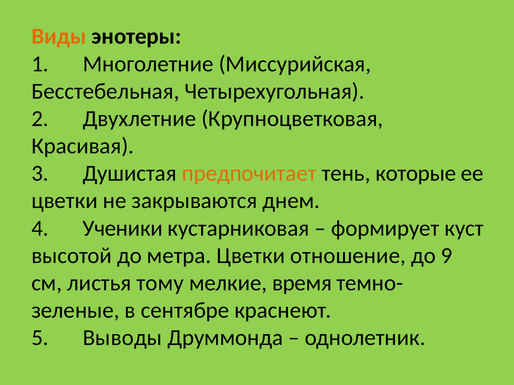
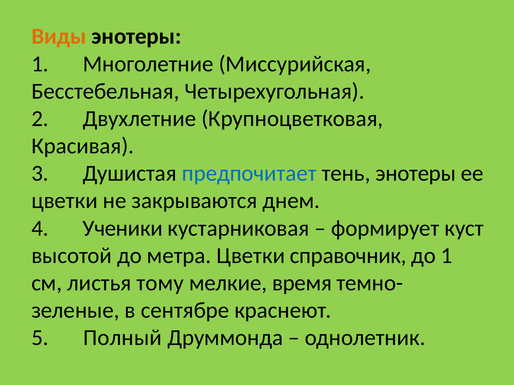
предпочитает colour: orange -> blue (249, 174)
тень которые: которые -> энотеры (416, 174)
отношение: отношение -> справочник (348, 256)
до 9: 9 -> 1 (447, 256)
Выводы: Выводы -> Полный (122, 338)
